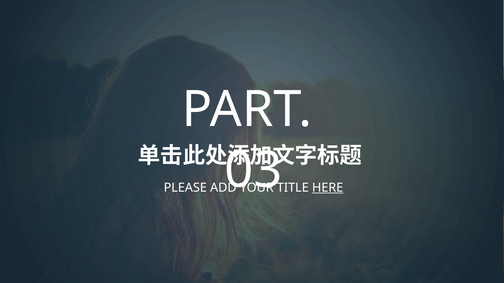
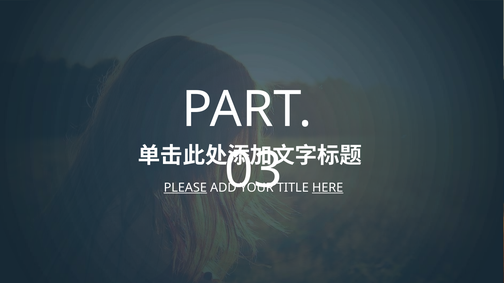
PLEASE underline: none -> present (185, 188)
